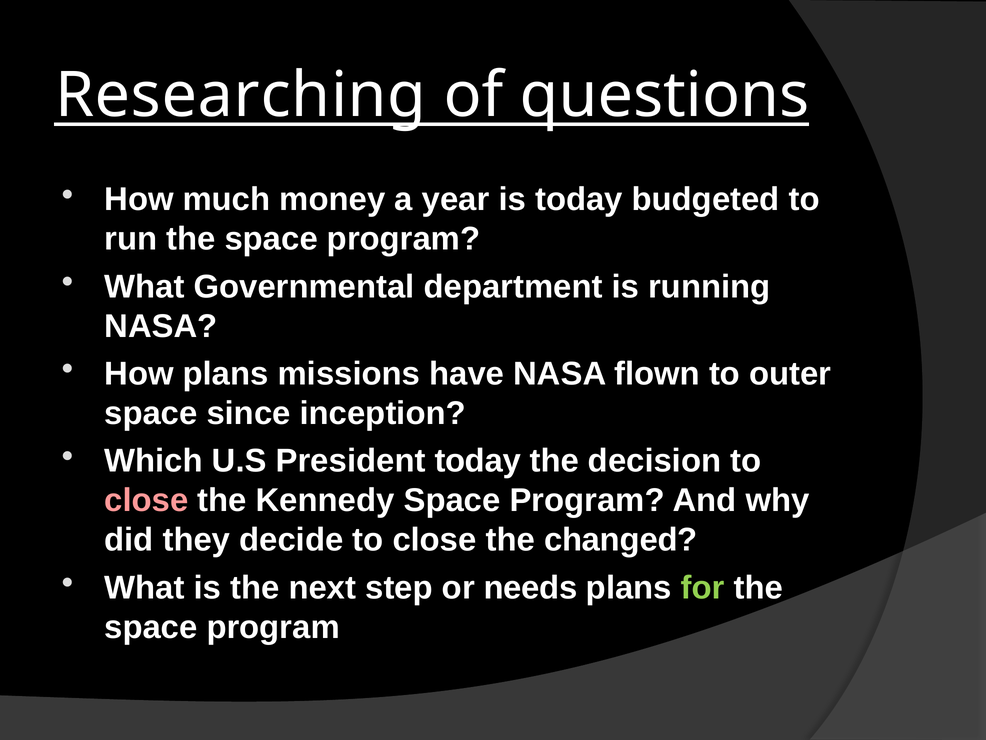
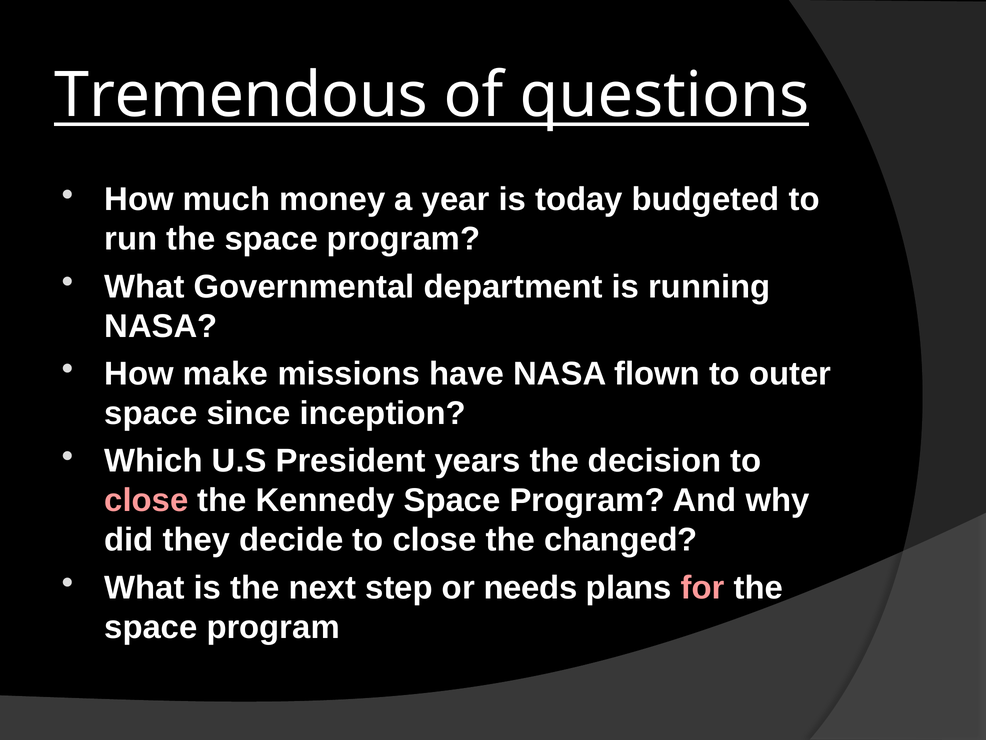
Researching: Researching -> Tremendous (241, 96)
How plans: plans -> make (225, 374)
President today: today -> years (478, 461)
for colour: light green -> pink (703, 587)
